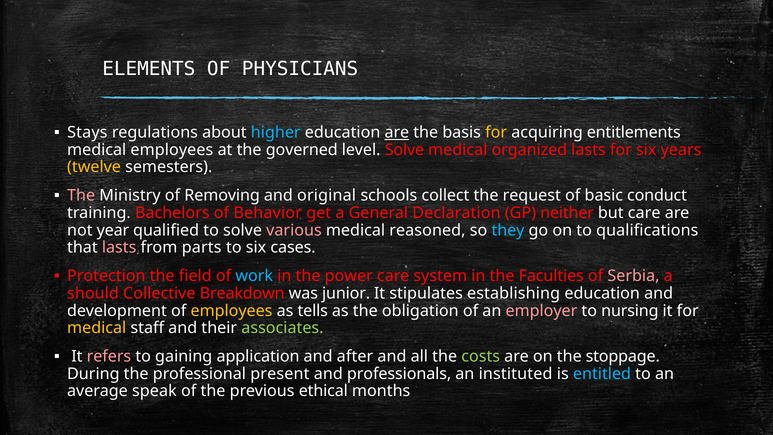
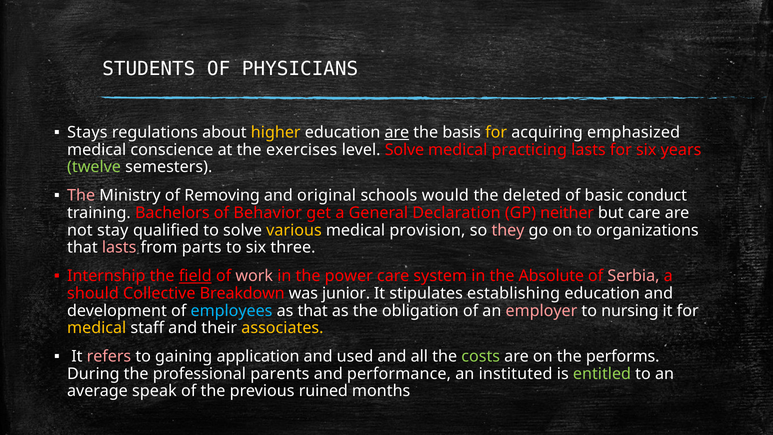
ELEMENTS: ELEMENTS -> STUDENTS (149, 69)
higher colour: light blue -> yellow (276, 132)
entitlements: entitlements -> emphasized (634, 132)
medical employees: employees -> conscience (172, 150)
governed: governed -> exercises (302, 150)
organized: organized -> practicing (529, 150)
twelve colour: yellow -> light green (94, 167)
collect: collect -> would (445, 195)
request: request -> deleted (532, 195)
year: year -> stay (113, 230)
various colour: pink -> yellow (294, 230)
reasoned: reasoned -> provision (427, 230)
they colour: light blue -> pink (508, 230)
qualiﬁcations: qualiﬁcations -> organizations (647, 230)
cases: cases -> three (293, 248)
Protection: Protection -> Internship (106, 276)
ﬁeld underline: none -> present (195, 276)
work colour: light blue -> pink (254, 276)
Faculties: Faculties -> Absolute (551, 276)
employees colour: yellow -> light blue (232, 311)
as tells: tells -> that (313, 311)
associates colour: light green -> yellow (282, 328)
after: after -> used (355, 356)
stoppage: stoppage -> performs (623, 356)
present: present -> parents (280, 374)
professionals: professionals -> performance (399, 374)
entitled colour: light blue -> light green (602, 374)
ethical: ethical -> ruined (323, 391)
